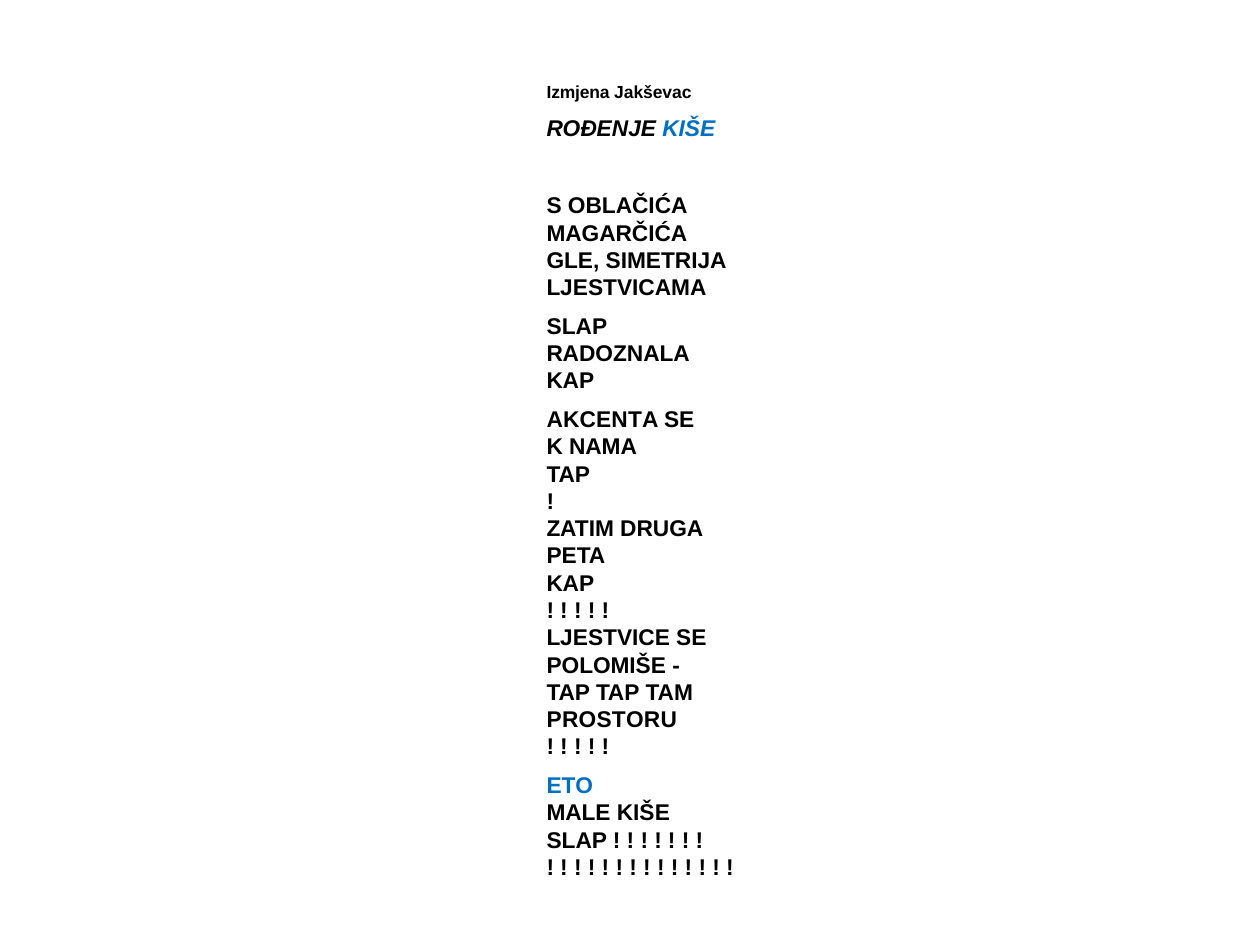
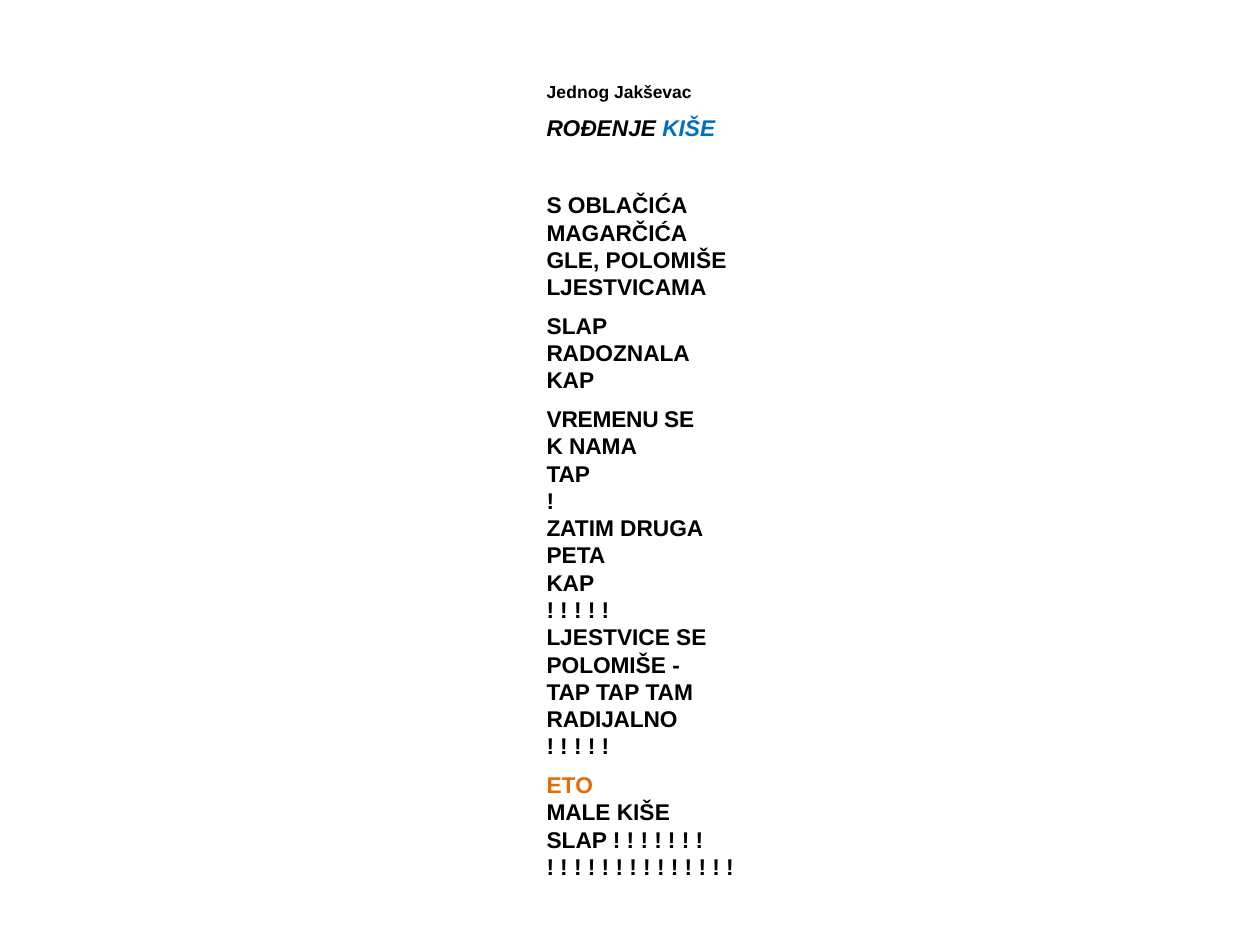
Izmjena: Izmjena -> Jednog (578, 93)
GLE SIMETRIJA: SIMETRIJA -> POLOMIŠE (666, 261)
AKCENTA: AKCENTA -> VREMENU (603, 420)
PROSTORU: PROSTORU -> RADIJALNO (612, 720)
ETO colour: blue -> orange (570, 786)
